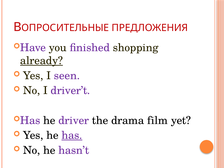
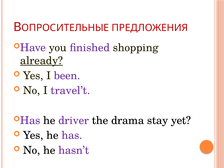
seen: seen -> been (67, 76)
driver’t: driver’t -> travel’t (70, 91)
film: film -> stay (158, 120)
has underline: present -> none (72, 135)
